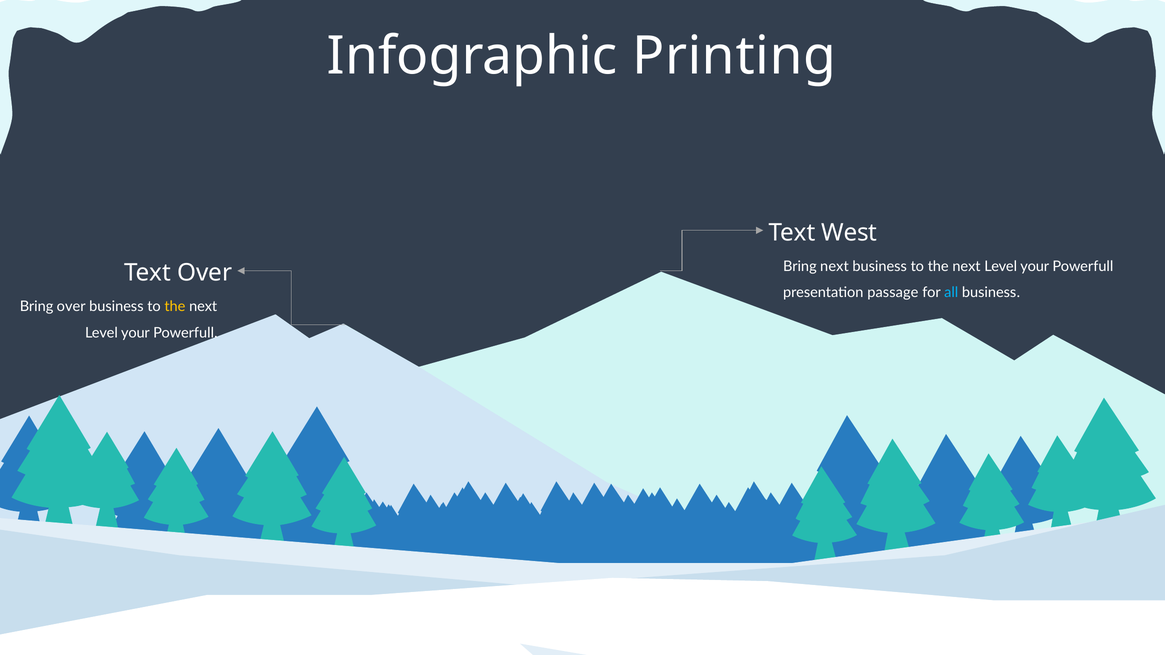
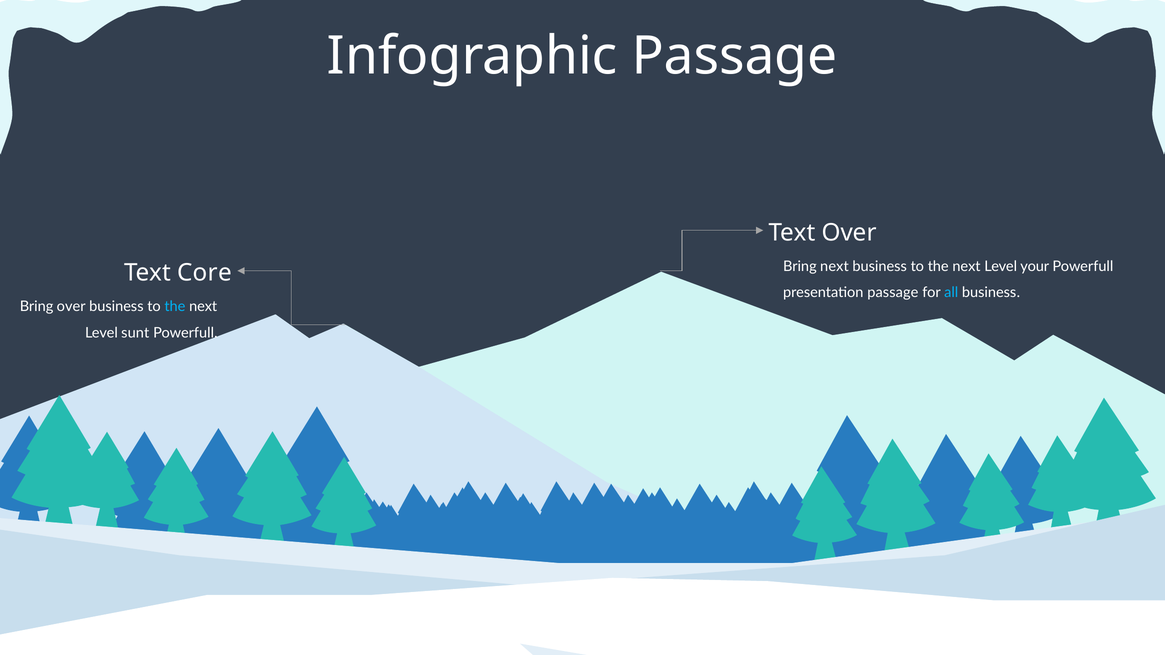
Infographic Printing: Printing -> Passage (734, 56)
Text West: West -> Over (849, 233)
Text Over: Over -> Core (204, 273)
the colour: yellow -> light blue (175, 307)
your: your -> sunt (135, 333)
